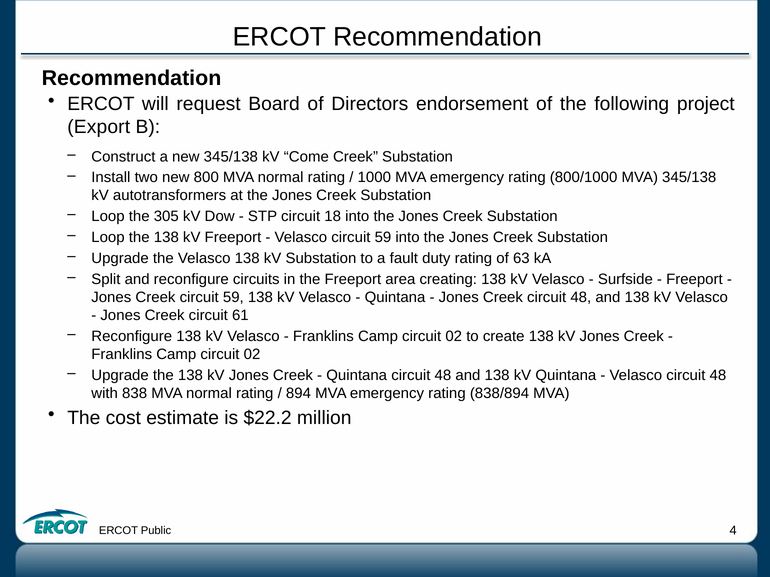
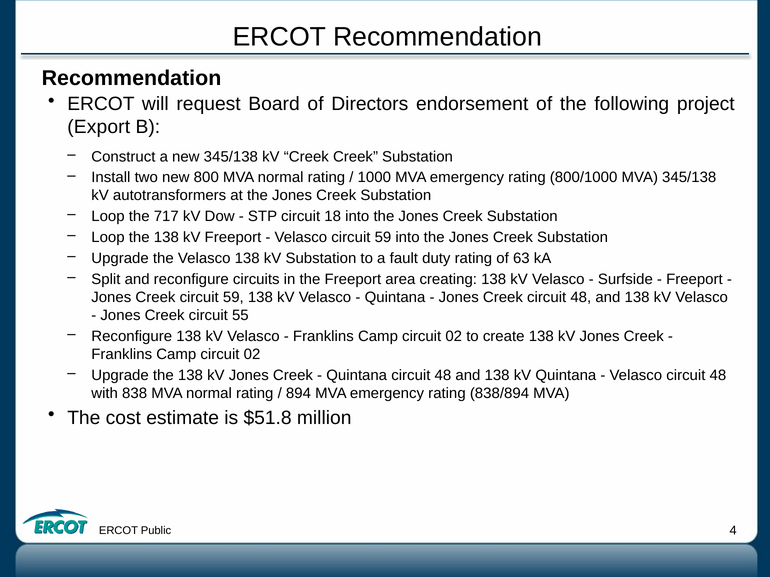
kV Come: Come -> Creek (306, 157)
305: 305 -> 717 (166, 217)
61: 61 -> 55 (240, 316)
$22.2: $22.2 -> $51.8 (268, 418)
